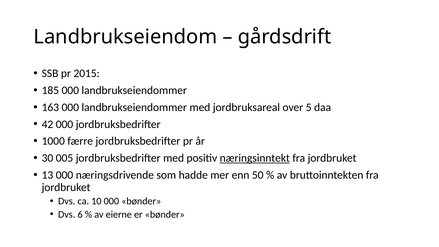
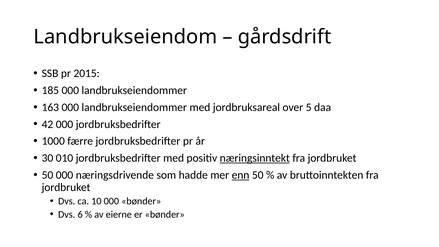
005: 005 -> 010 (64, 158)
13: 13 -> 50 (47, 175)
enn underline: none -> present (241, 175)
